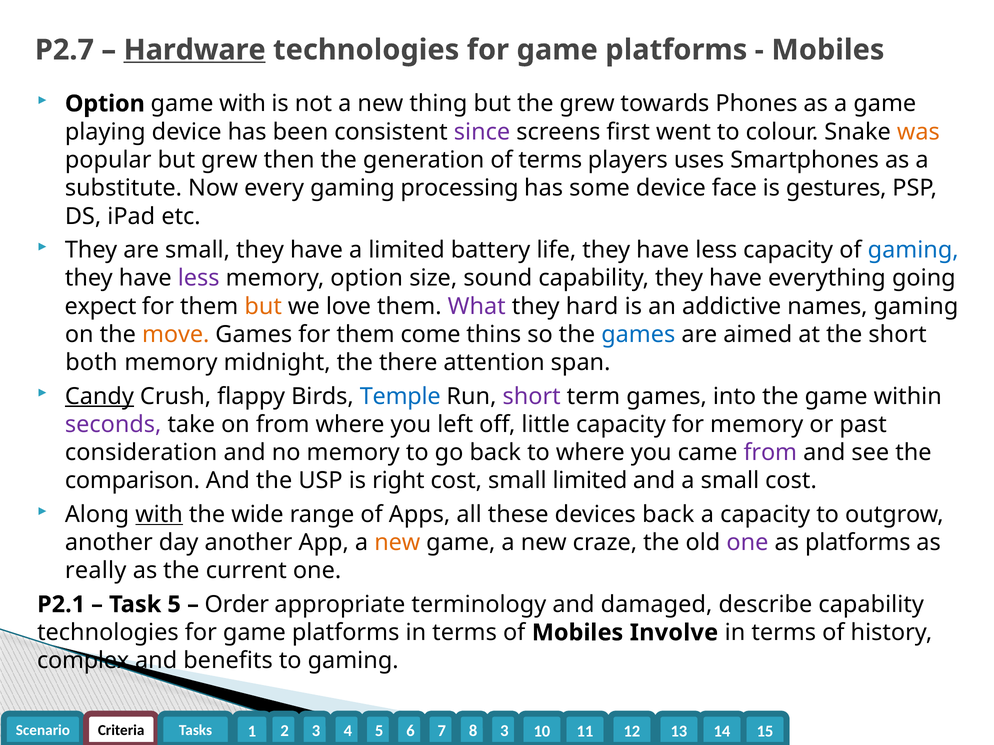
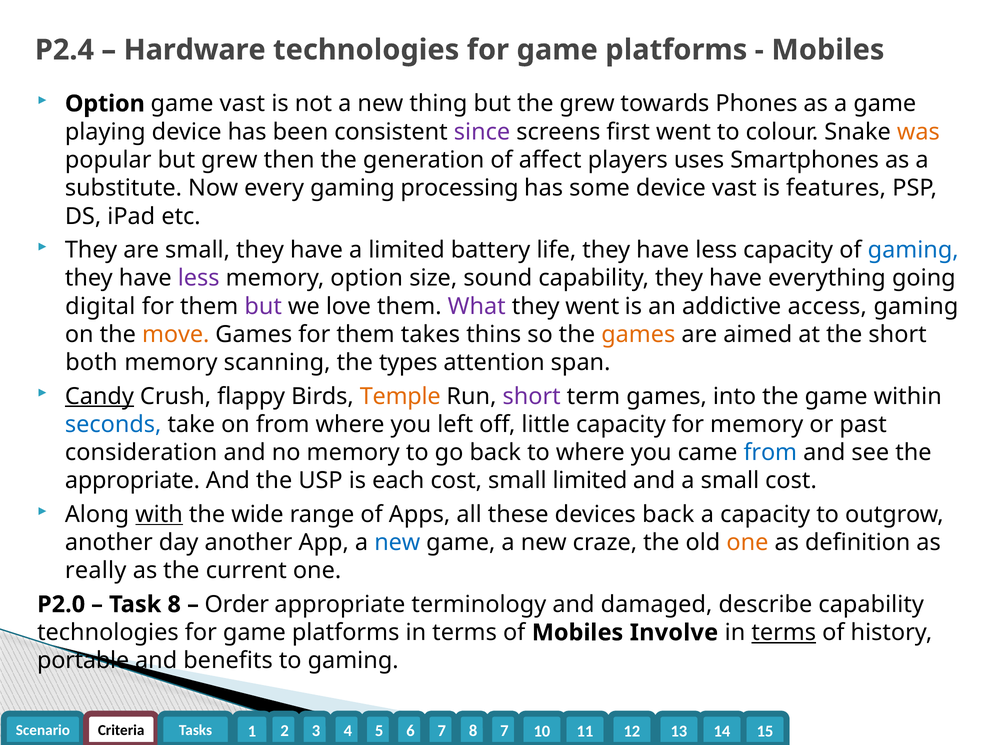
P2.7: P2.7 -> P2.4 (64, 50)
Hardware underline: present -> none (195, 50)
game with: with -> vast (242, 104)
of terms: terms -> affect (550, 160)
device face: face -> vast (734, 188)
gestures: gestures -> features (836, 188)
expect: expect -> digital (100, 306)
but colour: orange -> purple (263, 306)
they hard: hard -> went (592, 306)
names: names -> access (827, 306)
come: come -> takes (430, 335)
games colour: blue -> orange (638, 335)
midnight: midnight -> scanning (277, 363)
there: there -> types (408, 363)
Temple colour: blue -> orange (400, 397)
seconds colour: purple -> blue (113, 425)
from colour: purple -> blue (770, 453)
comparison: comparison -> appropriate (132, 481)
right: right -> each (398, 481)
new colour: orange -> blue (397, 543)
one colour: purple -> orange (747, 543)
as platforms: platforms -> definition (858, 543)
P2.1: P2.1 -> P2.0 (61, 605)
Task 5: 5 -> 8 (174, 605)
terms underline: none -> present (784, 633)
complex: complex -> portable (83, 661)
3: 3 -> 7 (504, 731)
